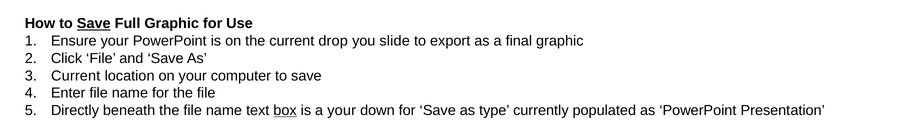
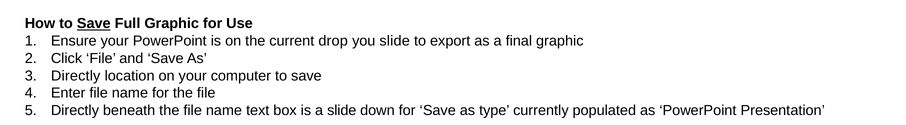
Current: Current -> Directly (76, 76)
box underline: present -> none (285, 111)
a your: your -> slide (342, 111)
